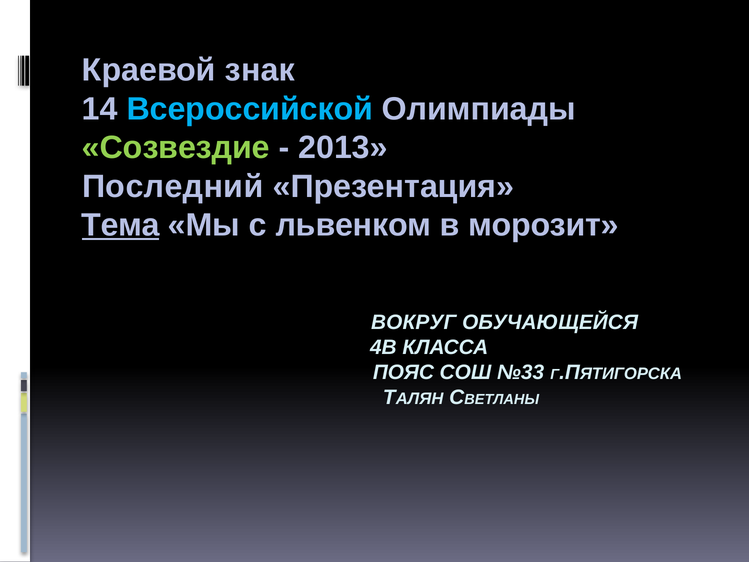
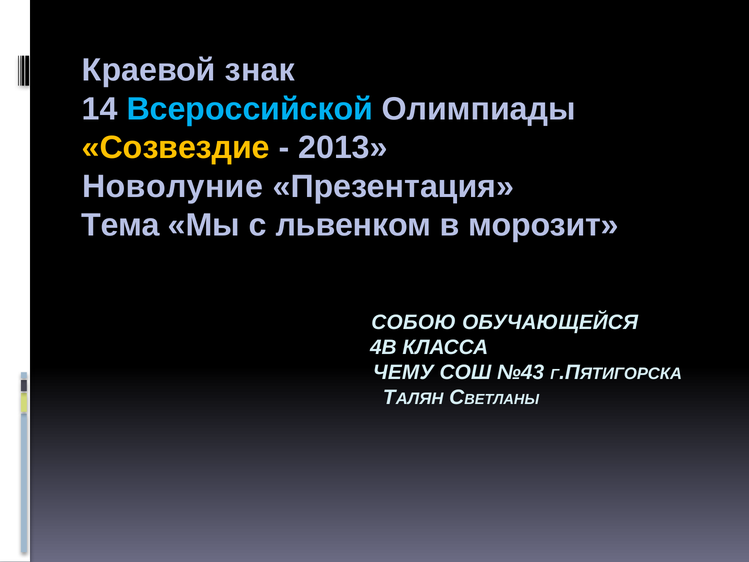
Созвездие colour: light green -> yellow (176, 148)
Последний: Последний -> Новолуние (173, 186)
Тема underline: present -> none (121, 225)
ВОКРУГ: ВОКРУГ -> СОБОЮ (414, 322)
ПОЯС: ПОЯС -> ЧЕМУ (403, 372)
№33: №33 -> №43 (521, 372)
